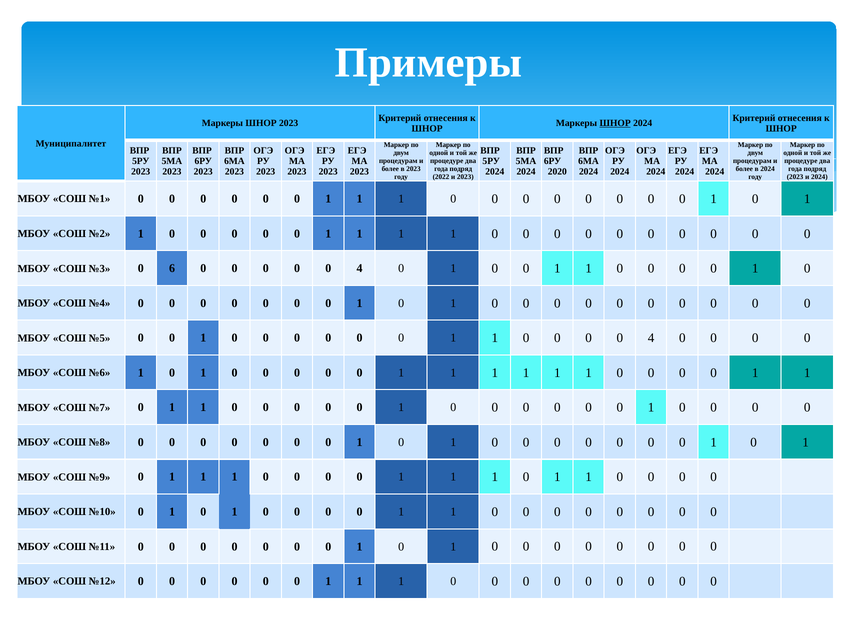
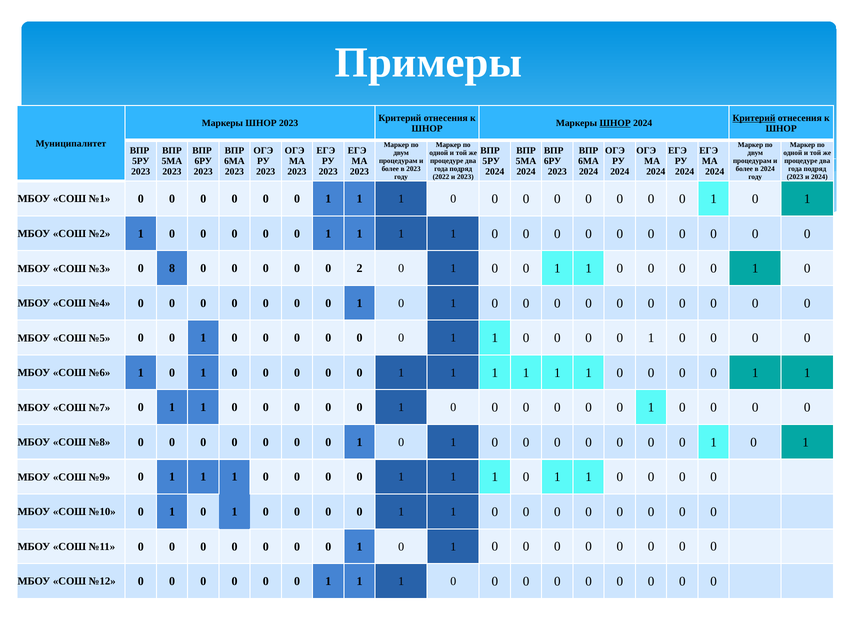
Критерий underline: none -> present (754, 118)
2020: 2020 -> 2023 (557, 172)
6: 6 -> 8 (172, 268)
4: 4 -> 2 (360, 268)
4: 4 -> 1 (651, 338)
